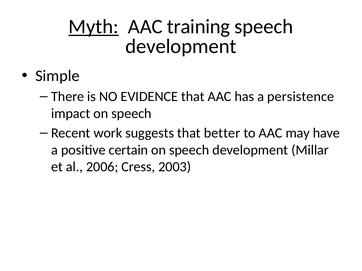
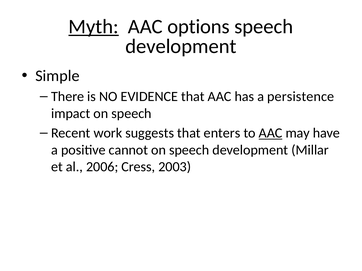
training: training -> options (199, 27)
better: better -> enters (222, 133)
AAC underline: none -> present (271, 133)
certain: certain -> cannot (128, 150)
